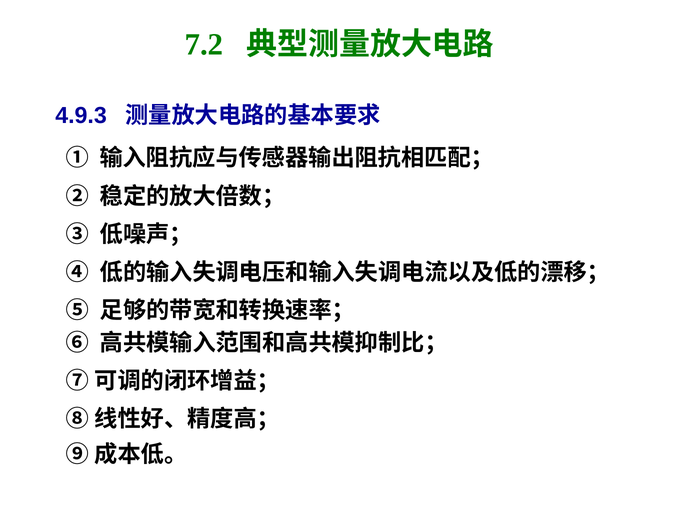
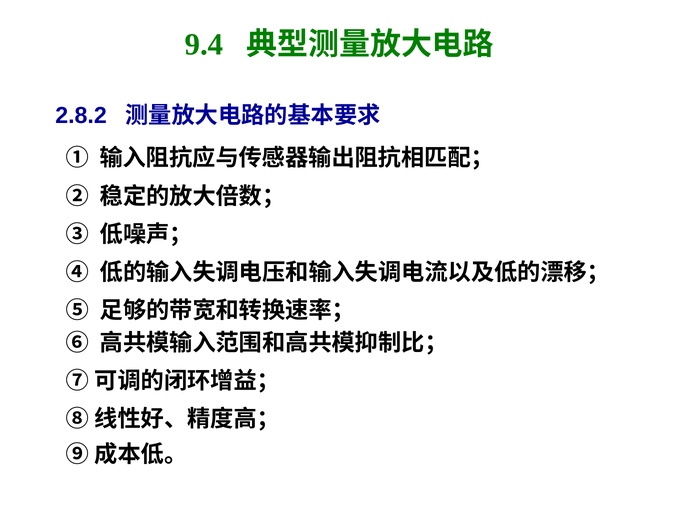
7.2: 7.2 -> 9.4 (204, 45)
4.9.3: 4.9.3 -> 2.8.2 (81, 116)
